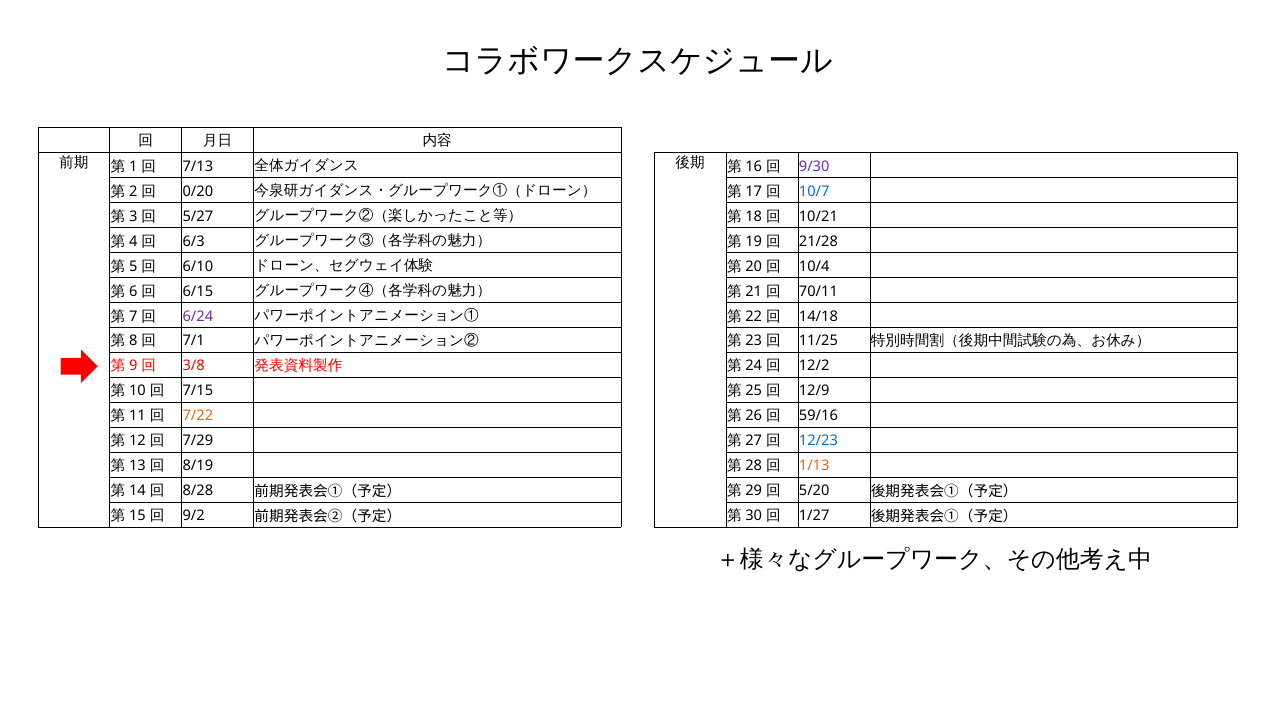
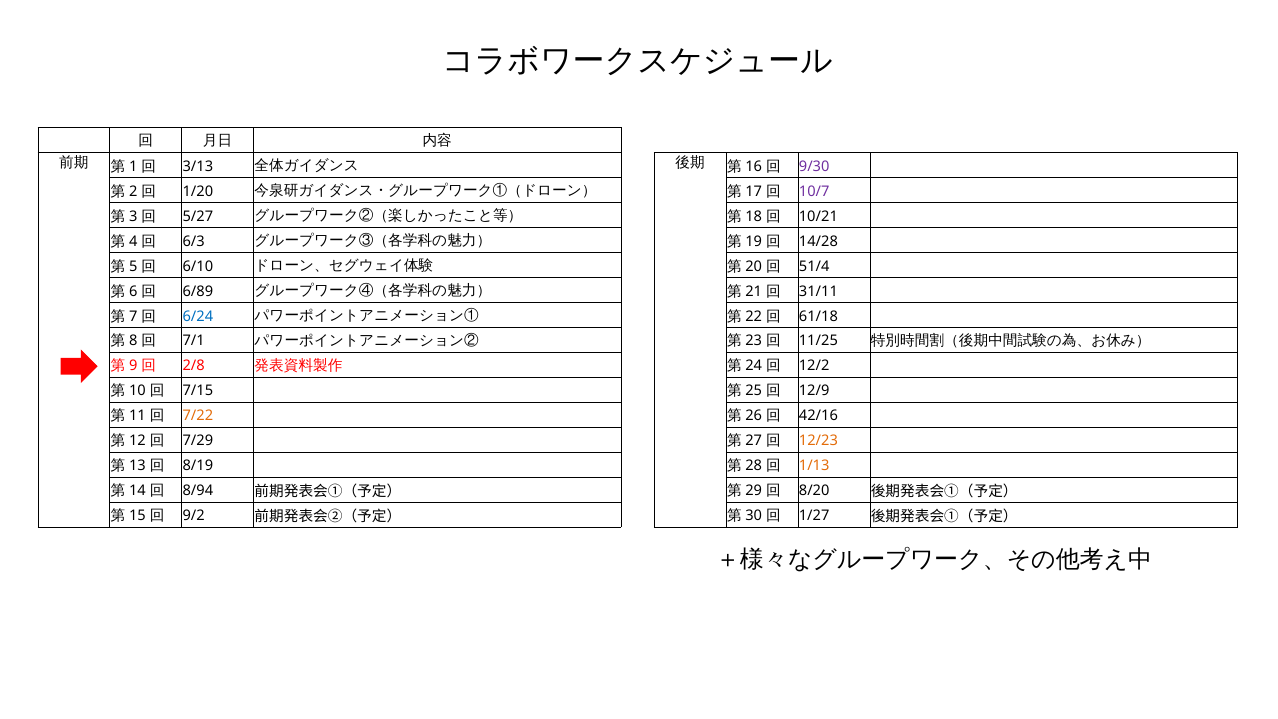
7/13: 7/13 -> 3/13 (198, 166)
0/20: 0/20 -> 1/20 (198, 191)
10/7 colour: blue -> purple (814, 191)
21/28: 21/28 -> 14/28 (818, 241)
10/4: 10/4 -> 51/4 (814, 266)
6/15: 6/15 -> 6/89 (198, 291)
70/11: 70/11 -> 31/11 (818, 291)
6/24 colour: purple -> blue (198, 316)
14/18: 14/18 -> 61/18 (818, 316)
3/8: 3/8 -> 2/8 (194, 366)
59/16: 59/16 -> 42/16 (818, 416)
12/23 colour: blue -> orange (818, 441)
8/28: 8/28 -> 8/94 (198, 491)
5/20: 5/20 -> 8/20 (814, 491)
